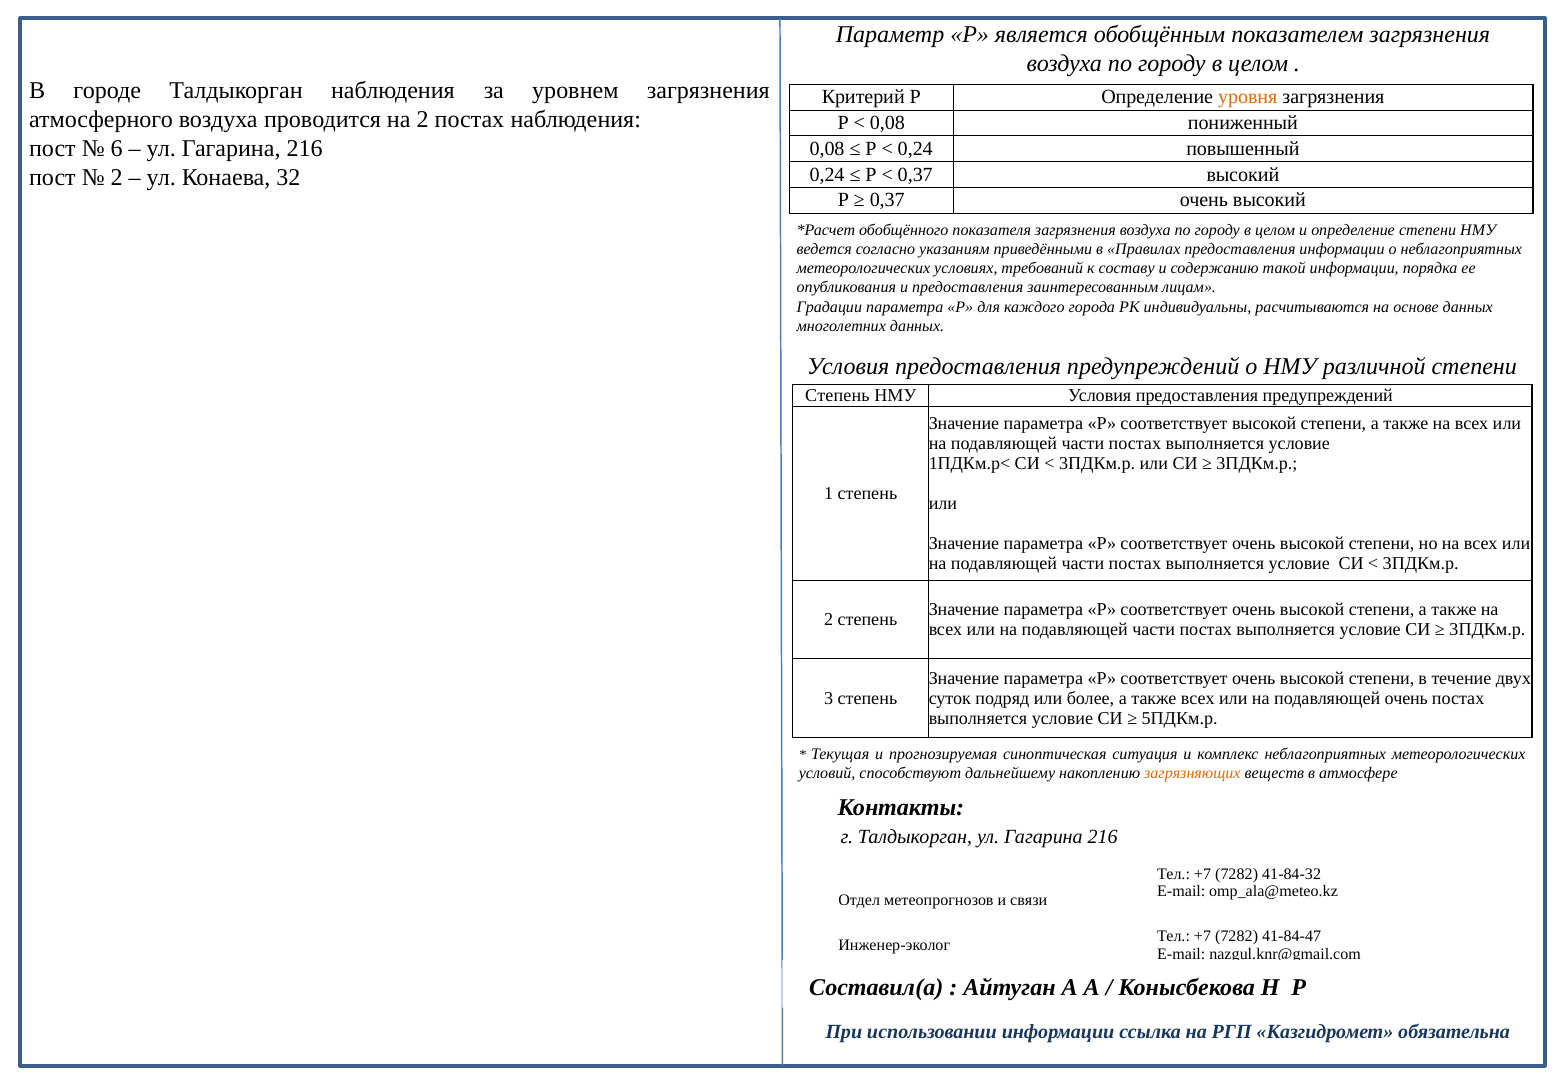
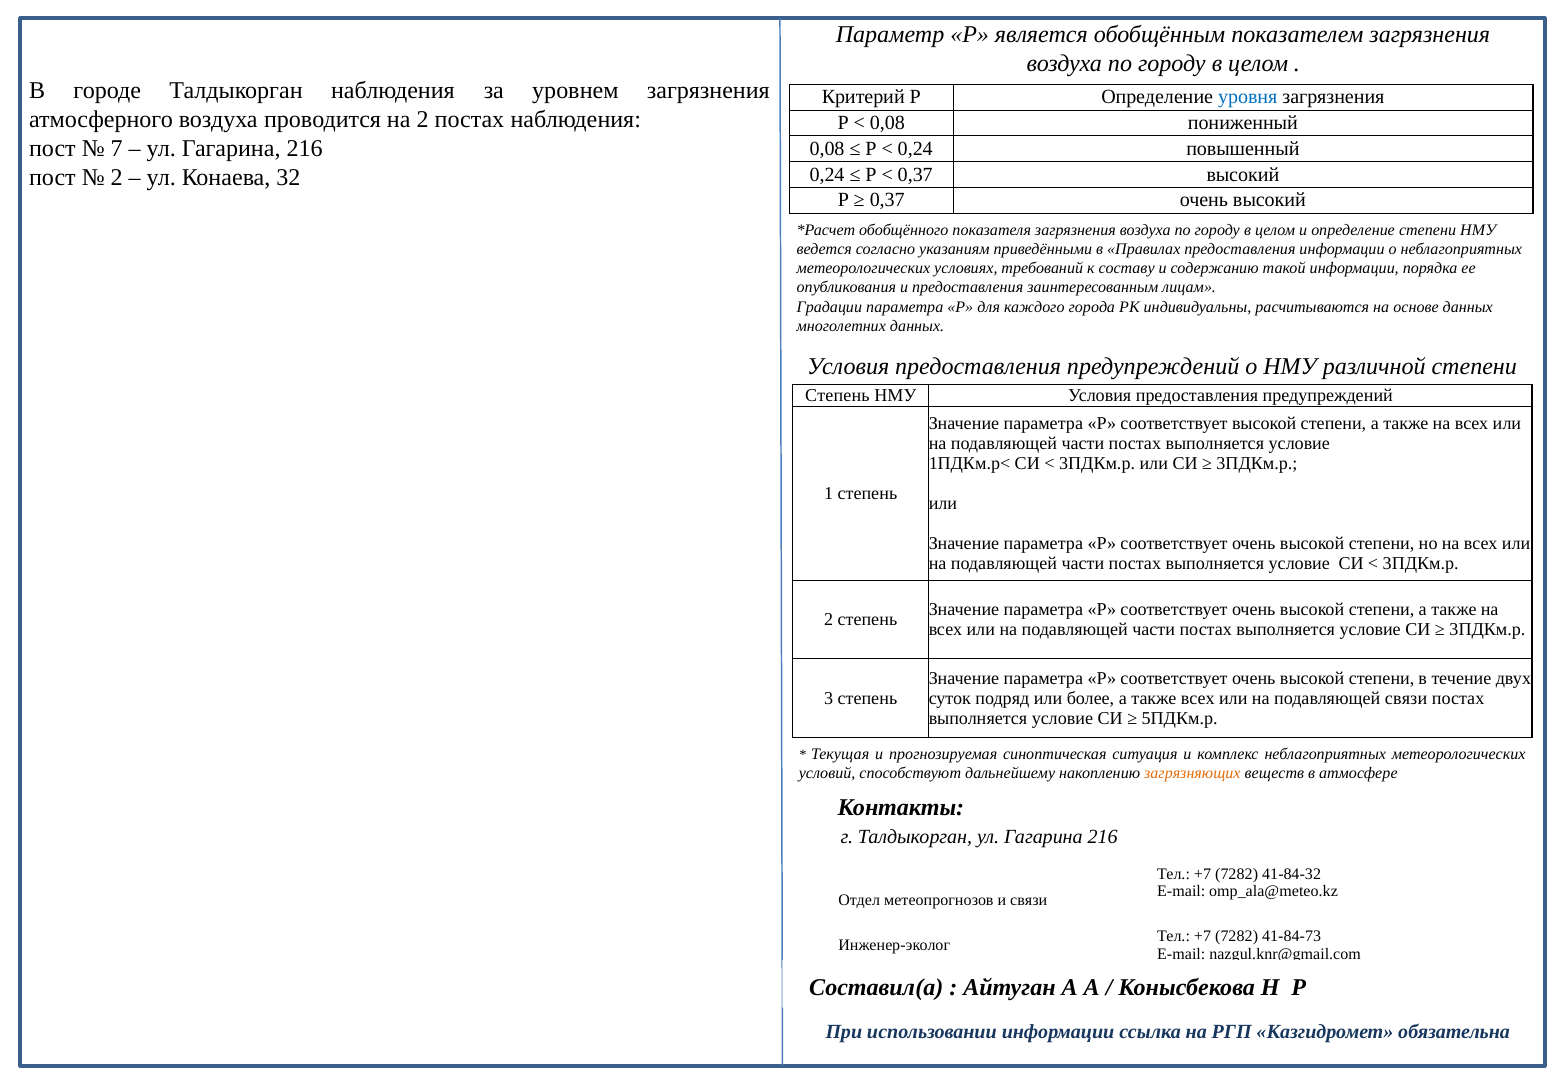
уровня colour: orange -> blue (1248, 97)
6: 6 -> 7 (117, 149)
подавляющей очень: очень -> связи (1406, 698)
41-84-47: 41-84-47 -> 41-84-73 (1292, 936)
